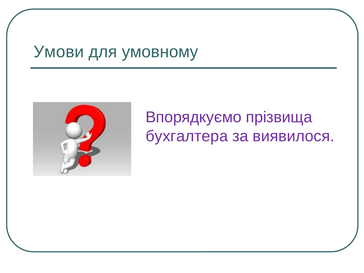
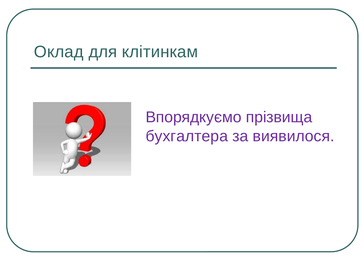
Умови: Умови -> Оклад (59, 52)
умовному: умовному -> клітинкам (160, 52)
